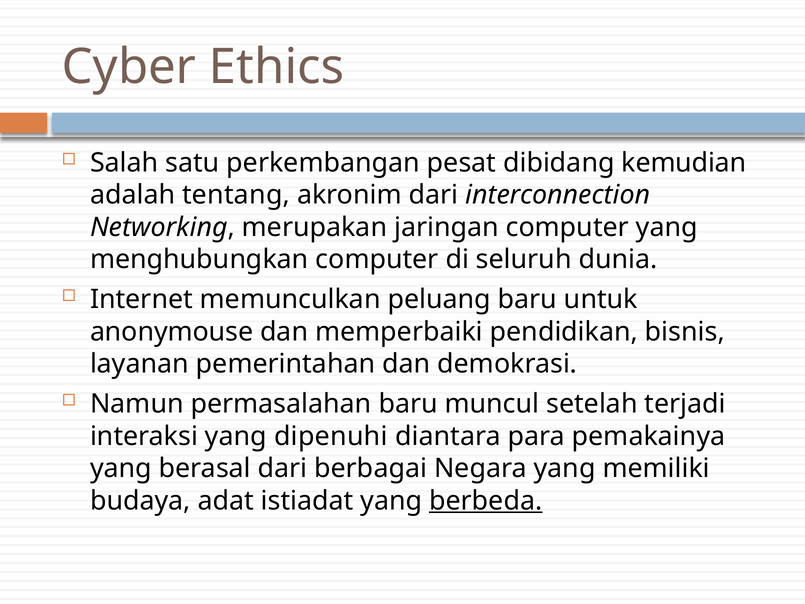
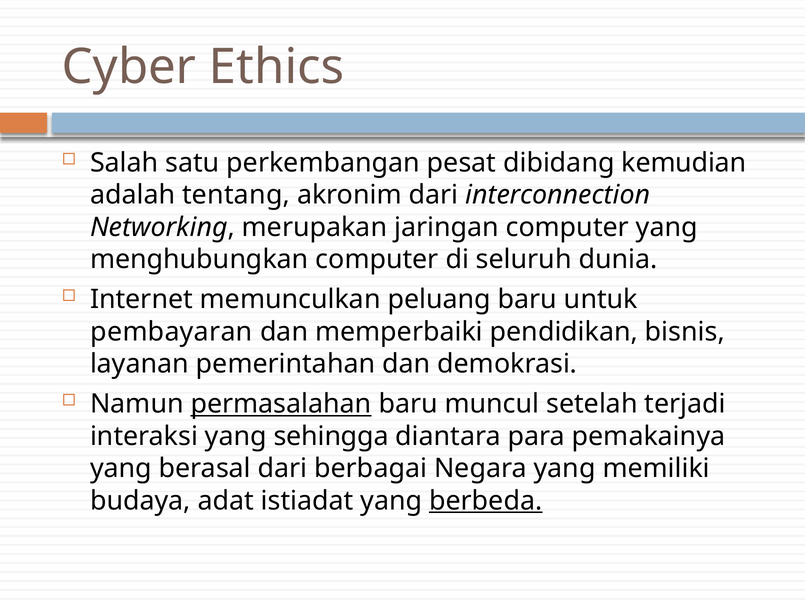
anonymouse: anonymouse -> pembayaran (171, 332)
permasalahan underline: none -> present (281, 404)
dipenuhi: dipenuhi -> sehingga (331, 436)
